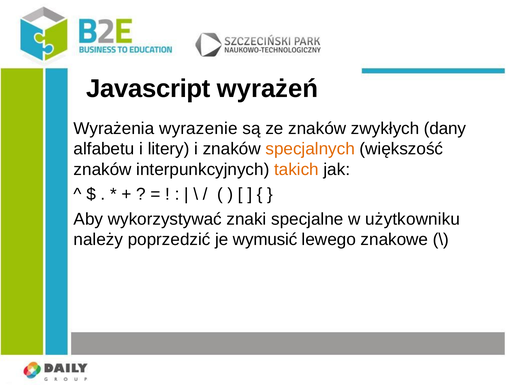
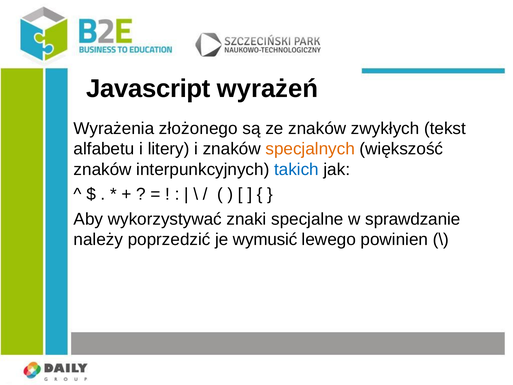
wyrazenie: wyrazenie -> złożonego (198, 128)
dany: dany -> tekst (445, 128)
takich colour: orange -> blue (296, 169)
użytkowniku: użytkowniku -> sprawdzanie (413, 219)
znakowe: znakowe -> powinien (394, 239)
